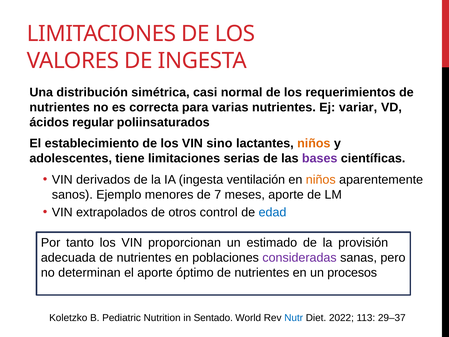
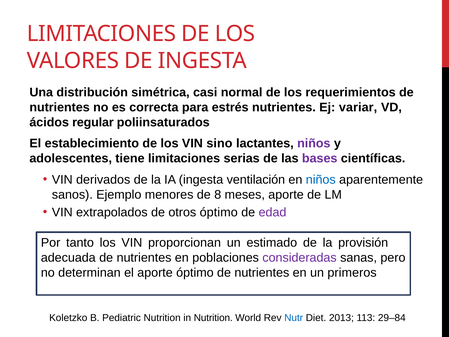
varias: varias -> estrés (230, 107)
niños colour: orange -> purple (314, 143)
niños colour: orange -> blue (321, 180)
7: 7 -> 8 (218, 195)
otros control: control -> óptimo (219, 212)
edad colour: blue -> purple (273, 212)
procesos: procesos -> primeros (352, 272)
in Sentado: Sentado -> Nutrition (213, 318)
2022: 2022 -> 2013 (341, 318)
29–37: 29–37 -> 29–84 (392, 318)
